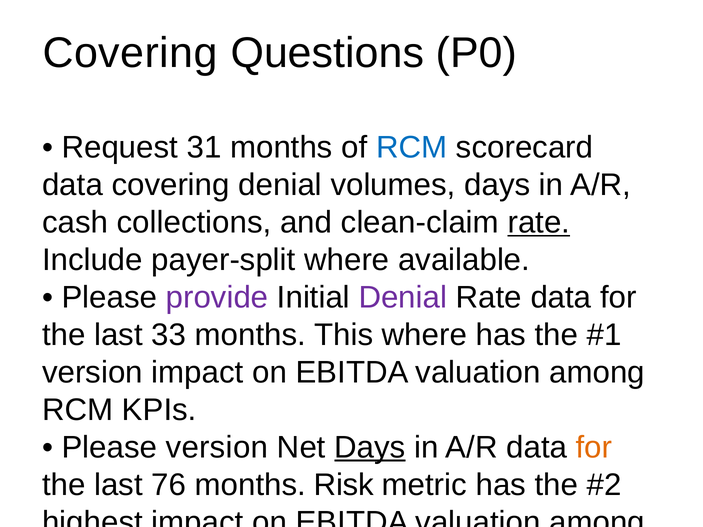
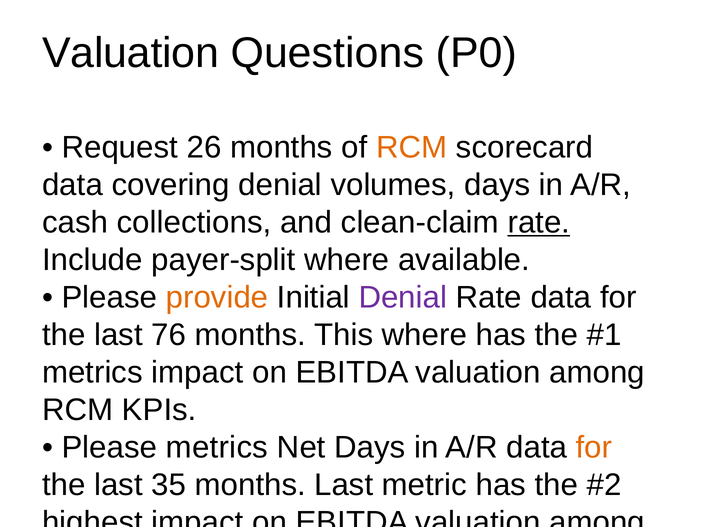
Covering: Covering -> Valuation (131, 53)
31: 31 -> 26 (204, 147)
RCM colour: blue -> orange (412, 147)
provide colour: purple -> orange (217, 297)
33: 33 -> 76 (169, 335)
version: version -> metrics (92, 372)
Please version: version -> metrics (217, 447)
Days underline: present -> none (370, 447)
76: 76 -> 35 (169, 485)
months Risk: Risk -> Last (344, 485)
